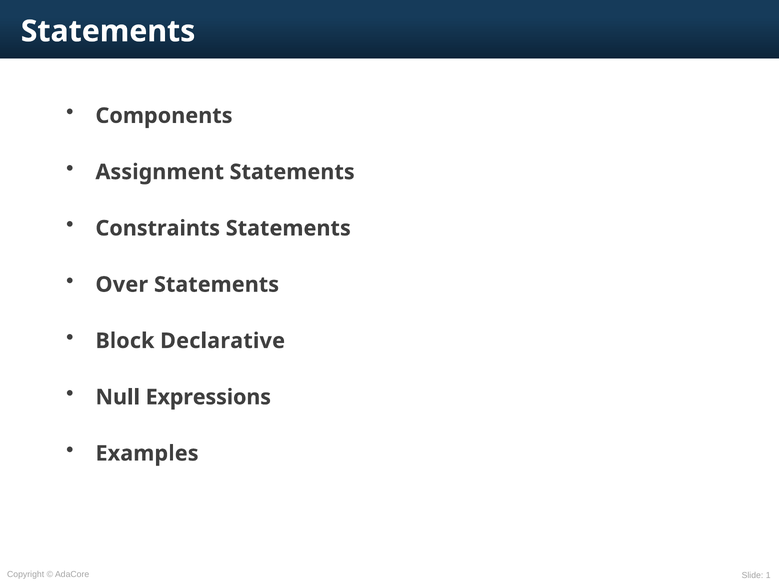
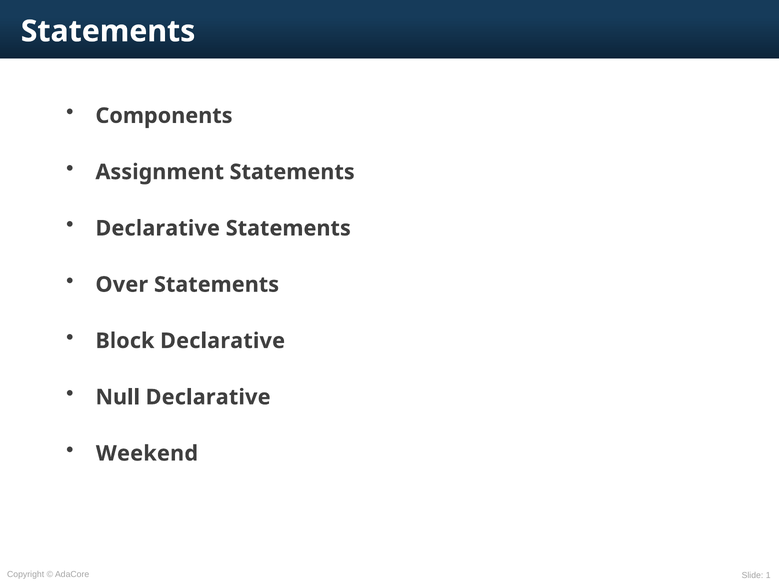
Constraints: Constraints -> Declarative (158, 228)
Null Expressions: Expressions -> Declarative (208, 397)
Examples: Examples -> Weekend (147, 454)
